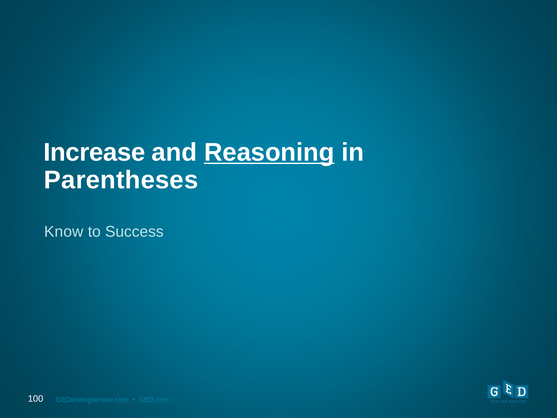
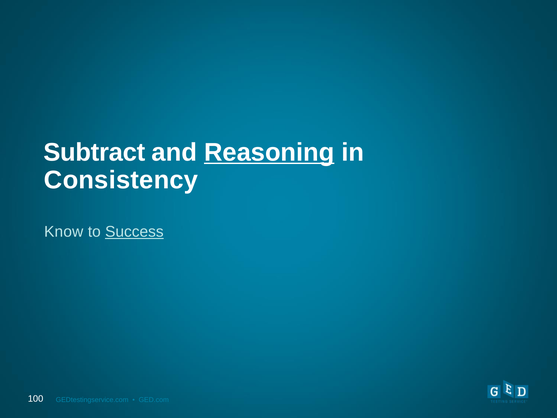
Increase: Increase -> Subtract (94, 152)
Parentheses: Parentheses -> Consistency (121, 180)
Success underline: none -> present (134, 232)
